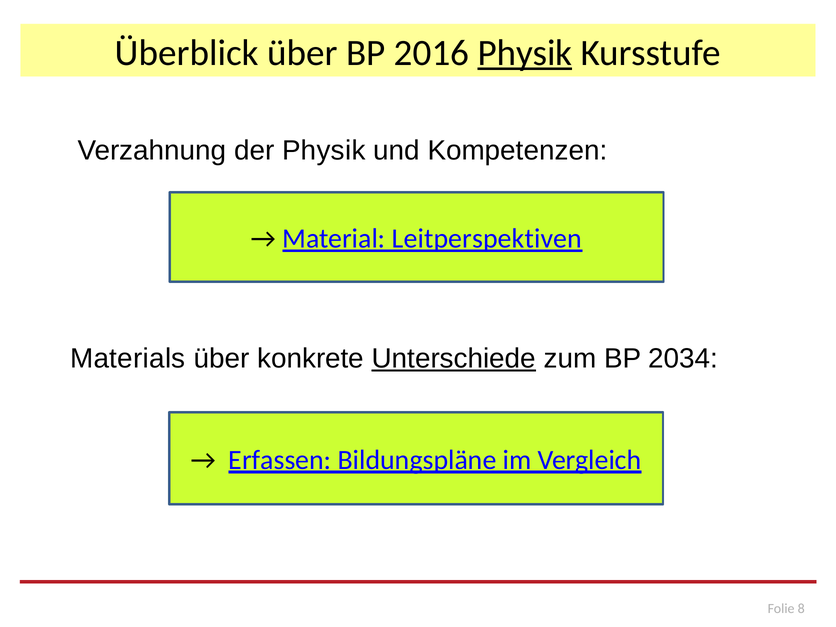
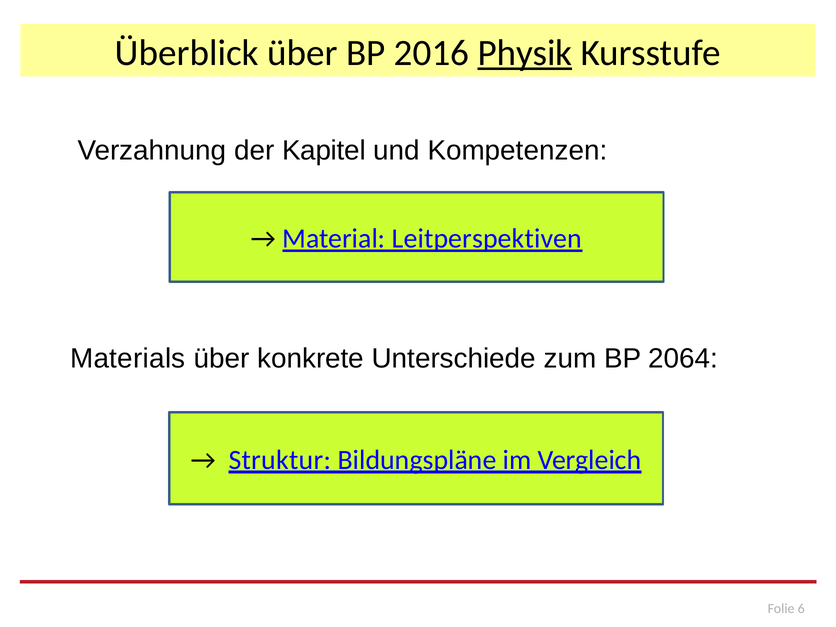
der Physik: Physik -> Kapitel (324, 150)
Unterschiede underline: present -> none (454, 359)
2034: 2034 -> 2064 (683, 359)
Erfassen: Erfassen -> Struktur (280, 460)
8: 8 -> 6 (801, 609)
